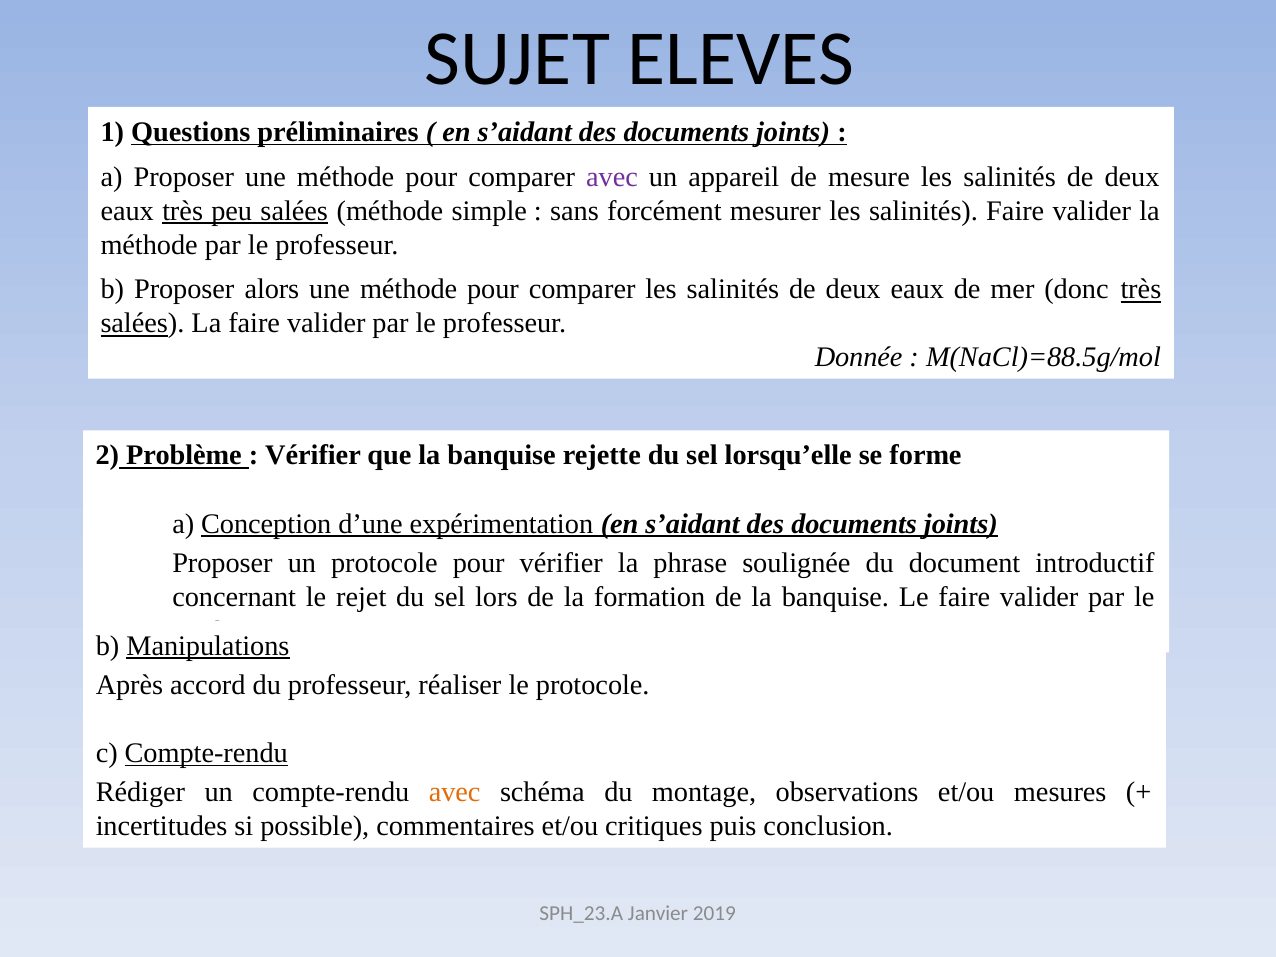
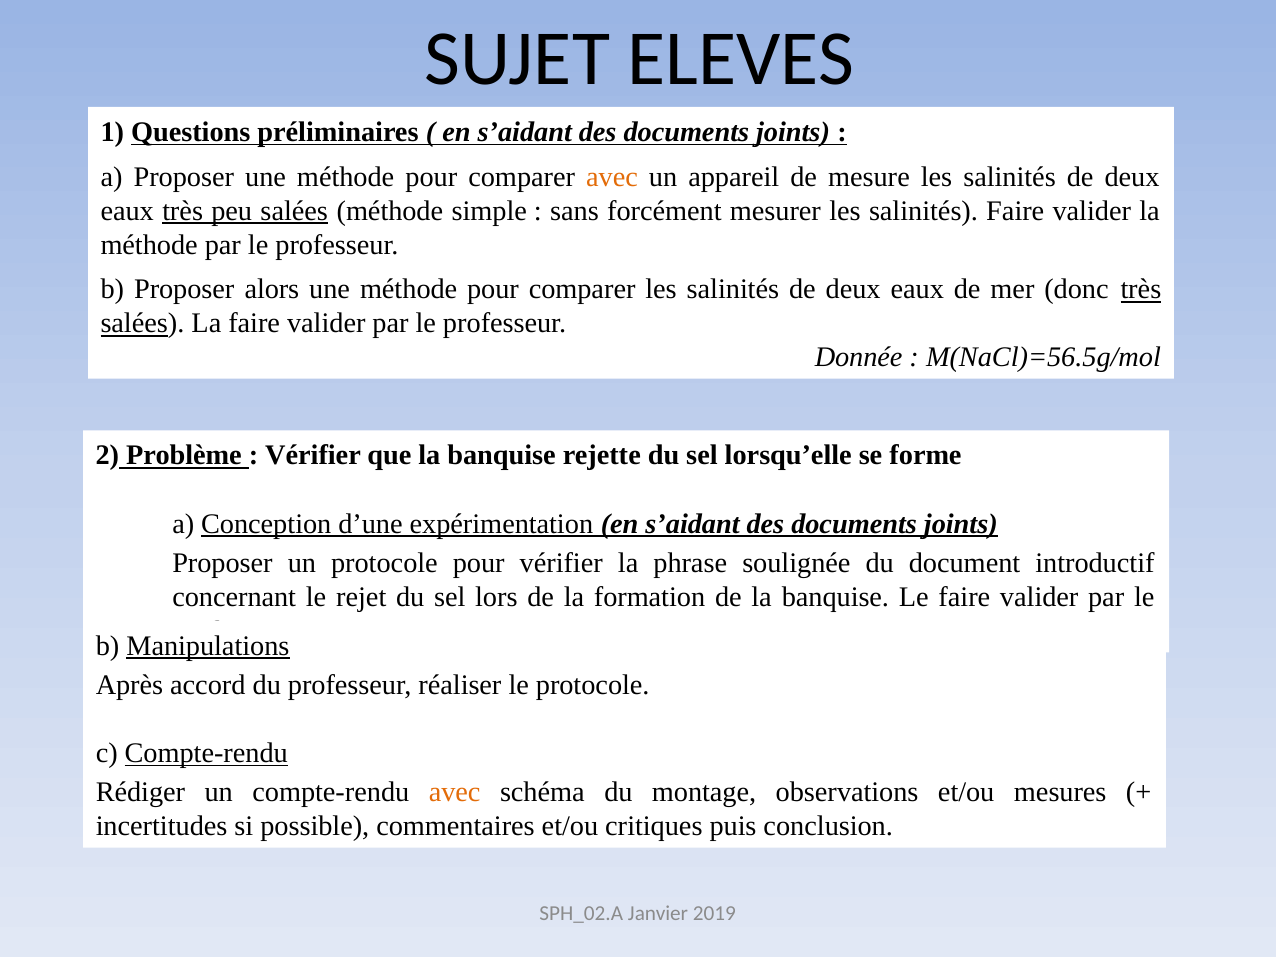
avec colour: purple -> orange (612, 177)
M(NaCl)=88.5g/mol: M(NaCl)=88.5g/mol -> M(NaCl)=56.5g/mol (1043, 357)
SPH_23.A: SPH_23.A -> SPH_02.A (581, 914)
